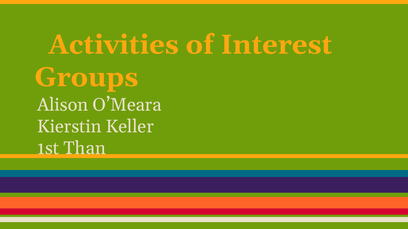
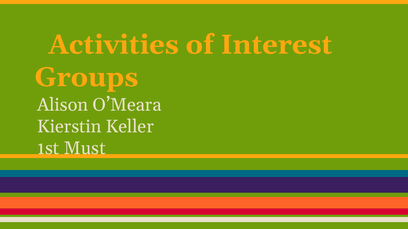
Than: Than -> Must (85, 148)
